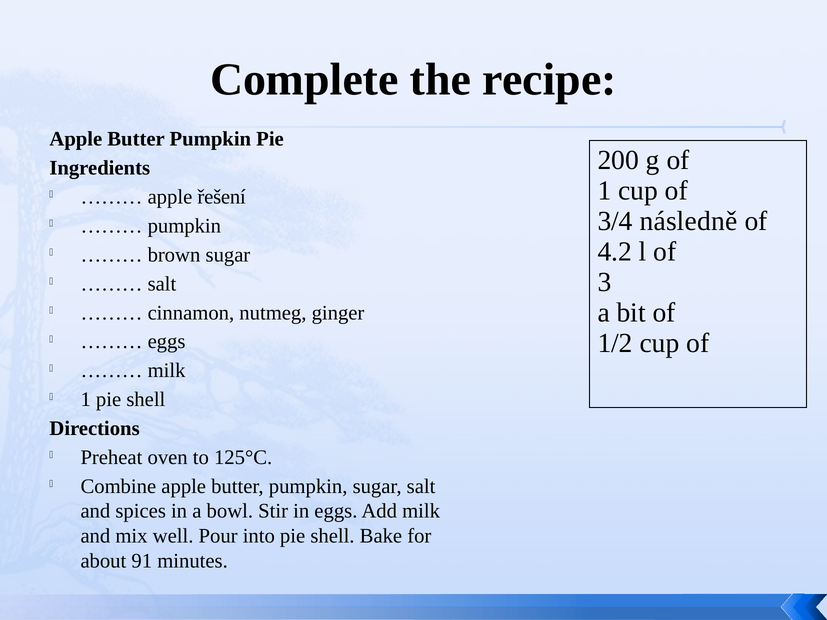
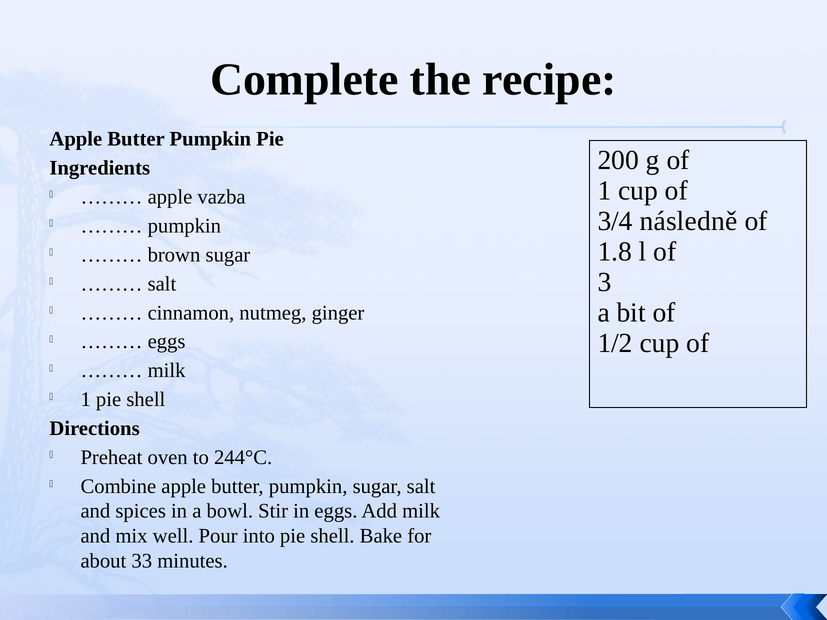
řešení: řešení -> vazba (222, 197)
4.2: 4.2 -> 1.8 (615, 252)
125°C: 125°C -> 244°C (243, 458)
91: 91 -> 33 (142, 561)
